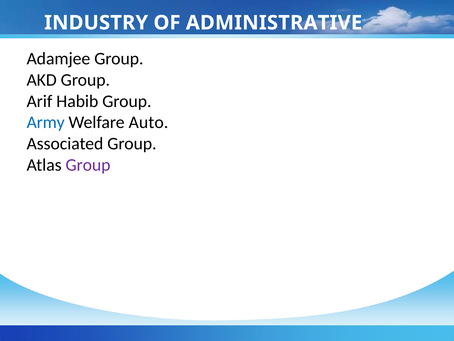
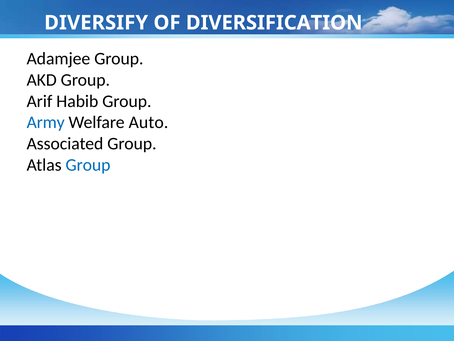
INDUSTRY: INDUSTRY -> DIVERSIFY (96, 23)
ADMINISTRATIVE: ADMINISTRATIVE -> DIVERSIFICATION (274, 23)
Group colour: purple -> blue (88, 165)
